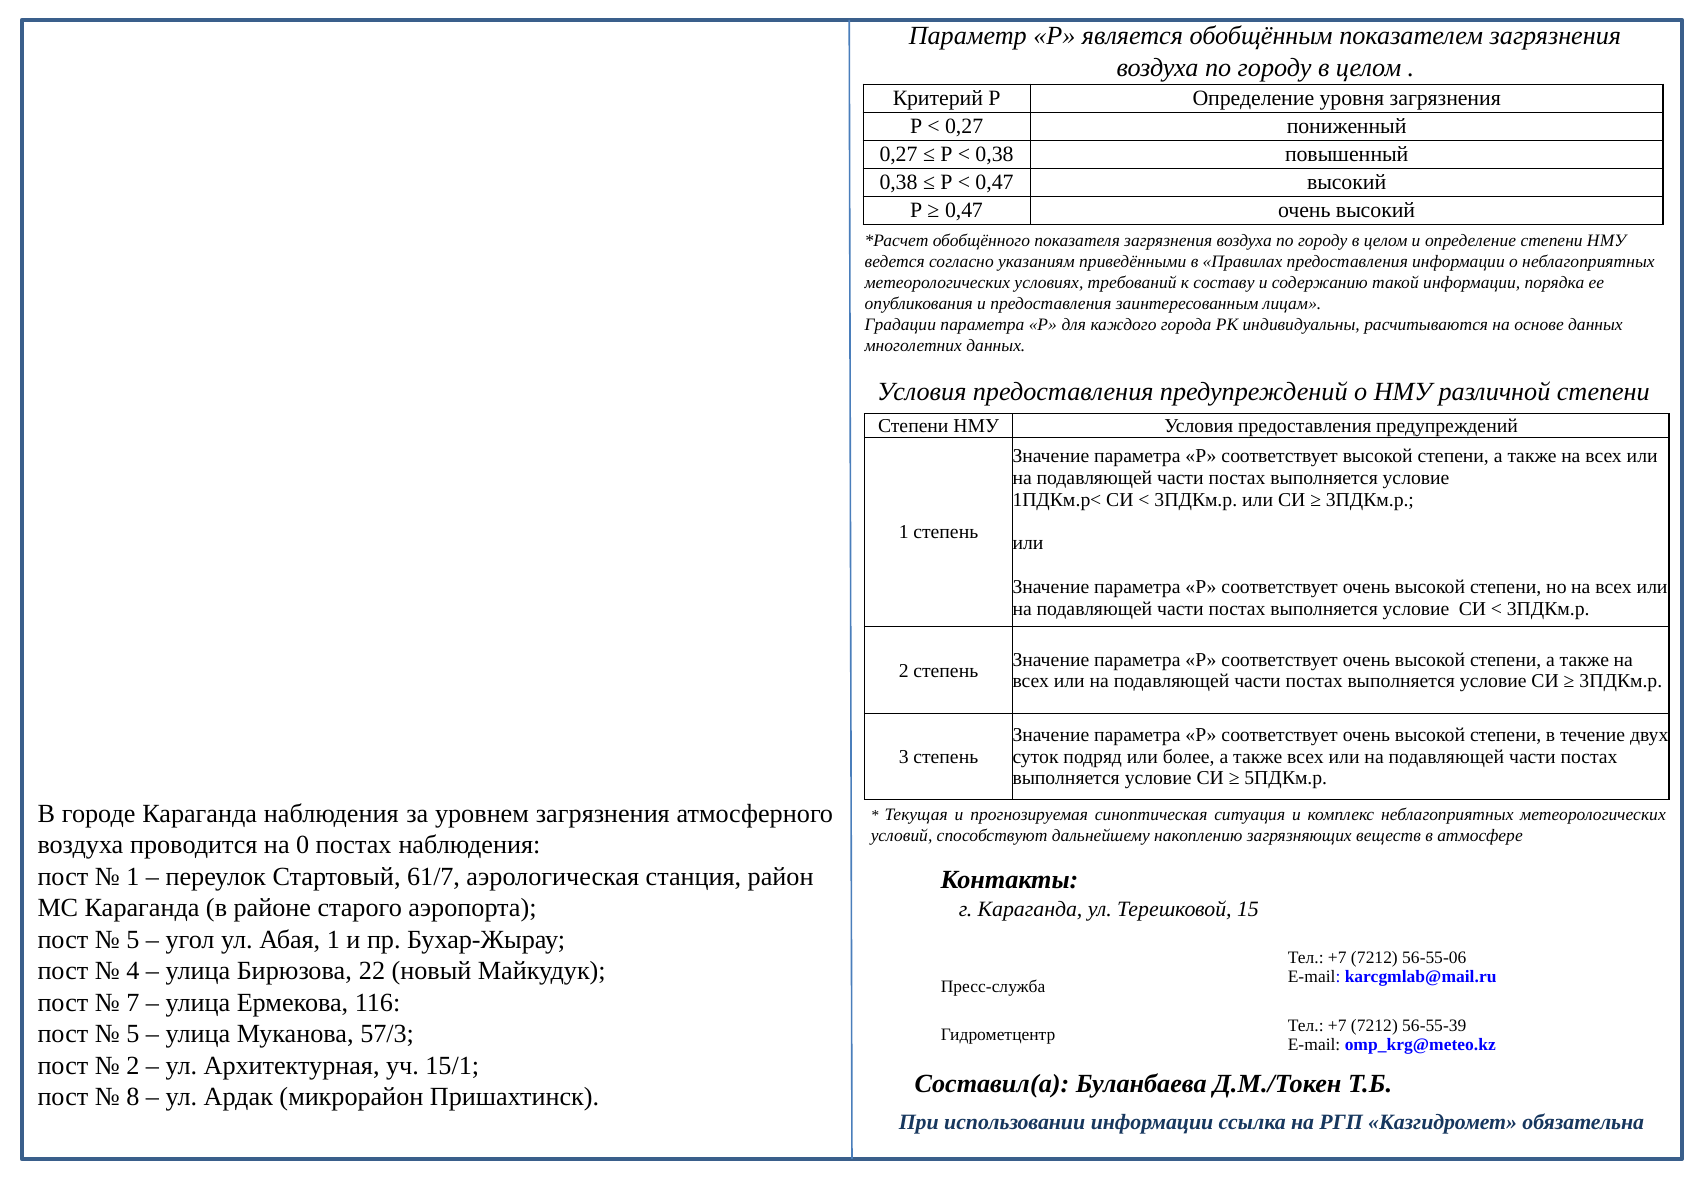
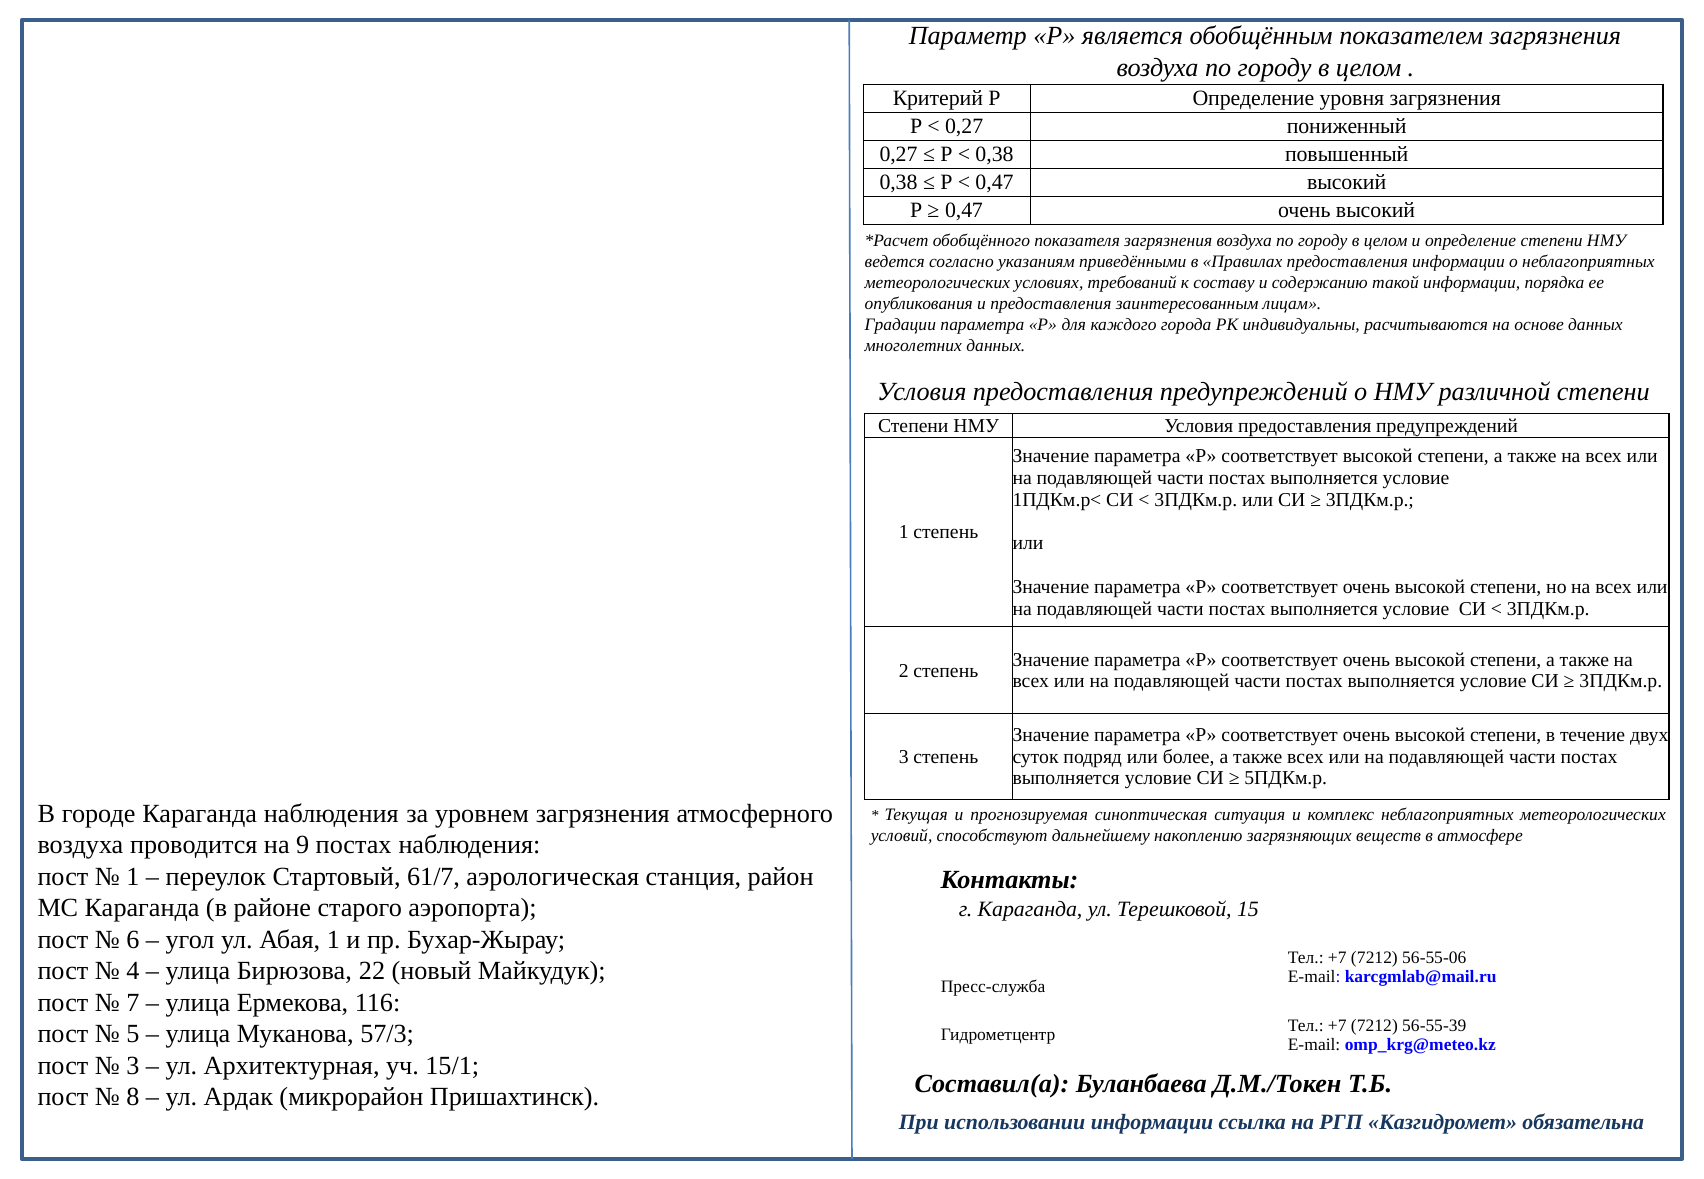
0: 0 -> 9 (303, 846)
5: 5 -> 6 (133, 940)
2: 2 -> 3 (133, 1066)
